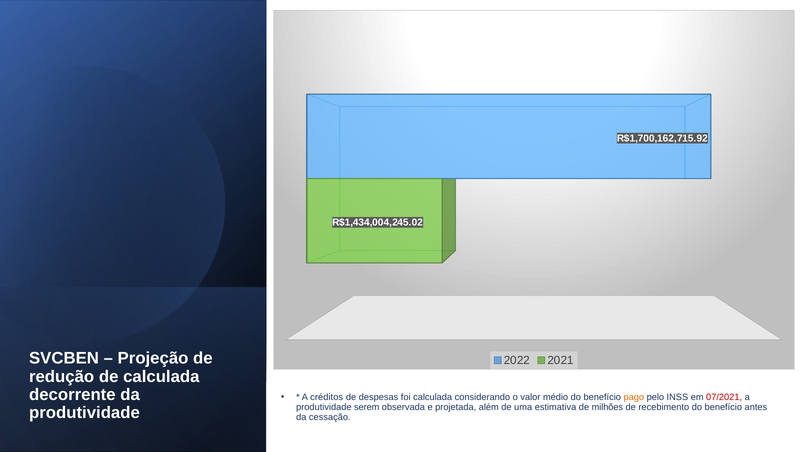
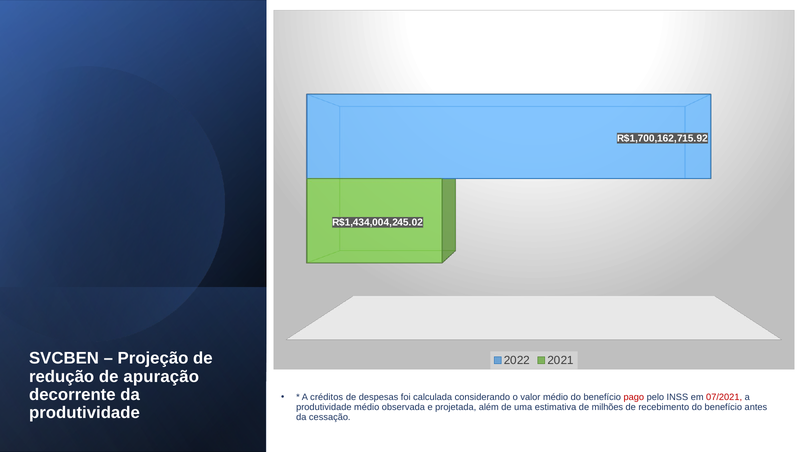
de calculada: calculada -> apuração (161, 377)
pago colour: orange -> red (634, 398)
produtividade serem: serem -> médio (367, 408)
